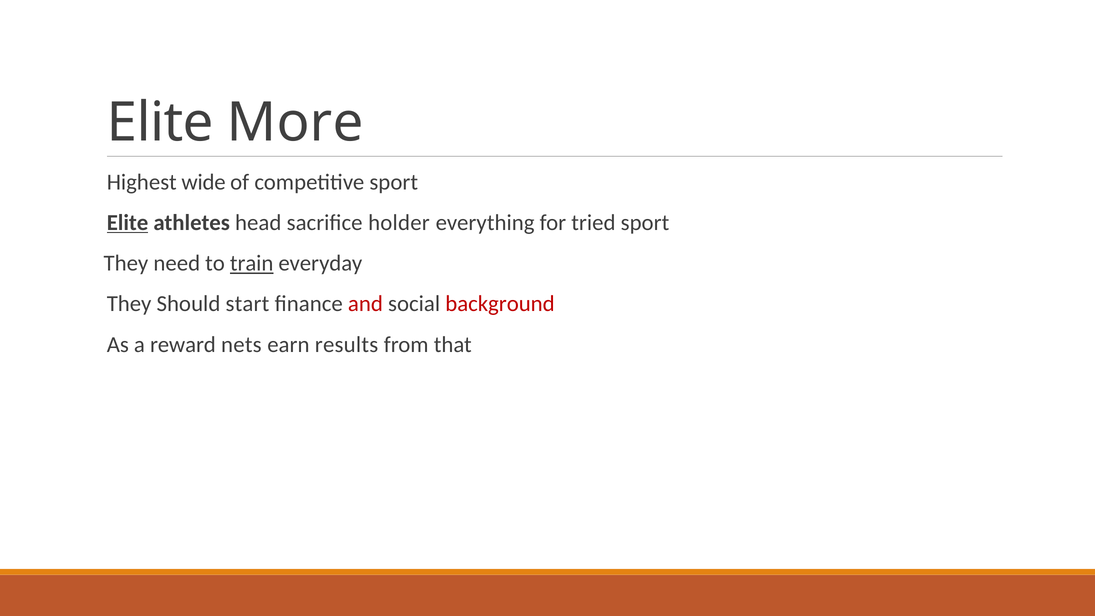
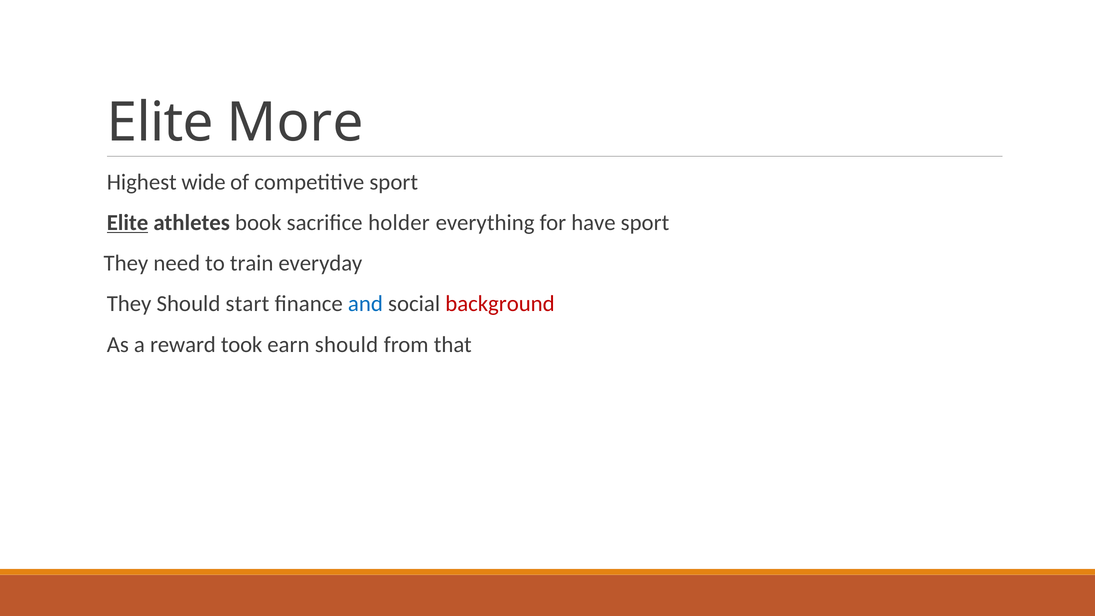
head: head -> book (258, 223)
tried: tried -> have (593, 223)
train underline: present -> none (252, 263)
and colour: red -> blue (365, 304)
nets: nets -> took (242, 345)
earn results: results -> should (347, 345)
